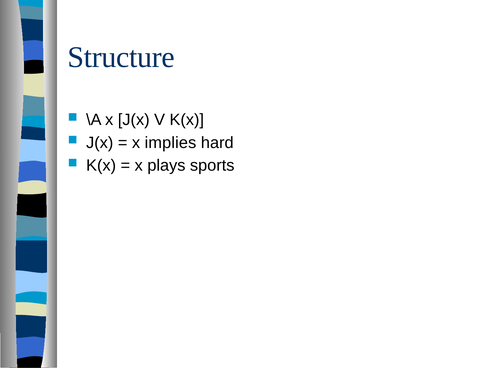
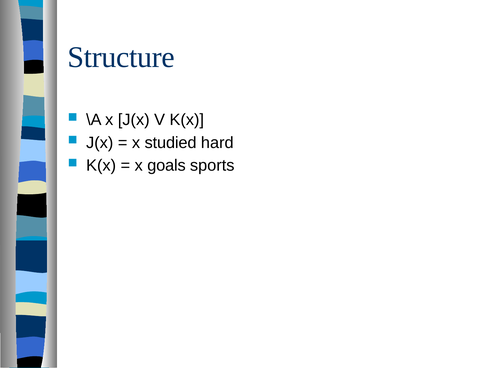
implies: implies -> studied (171, 142)
plays: plays -> goals (166, 165)
